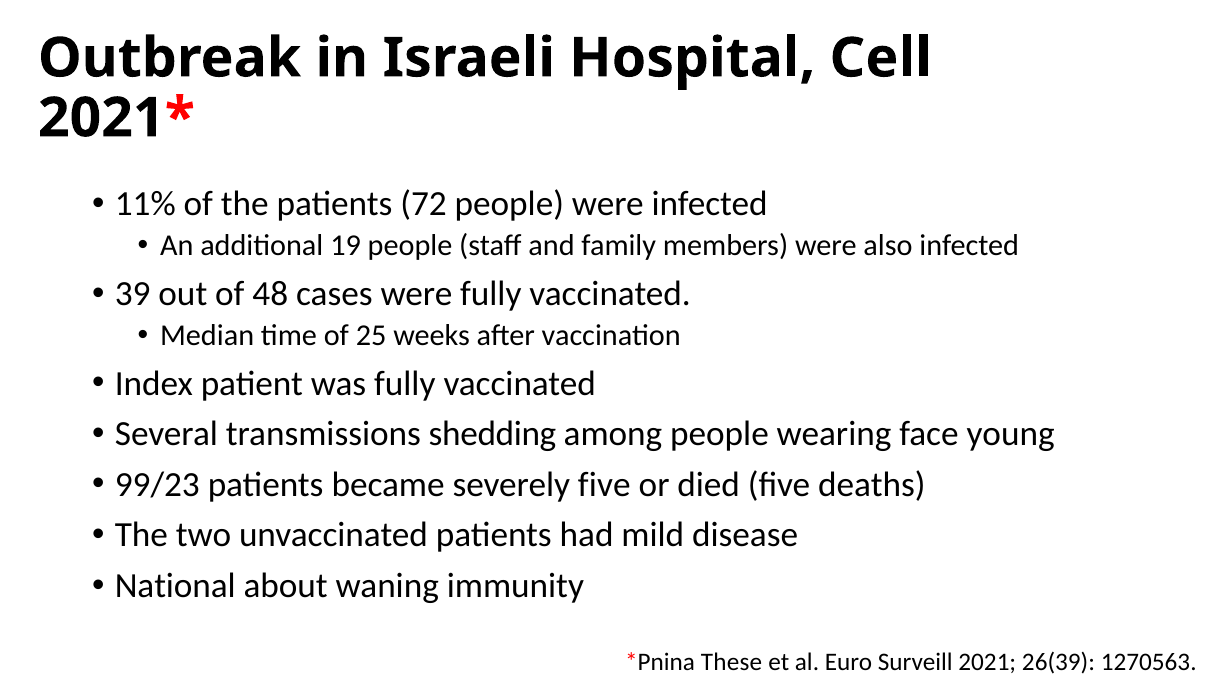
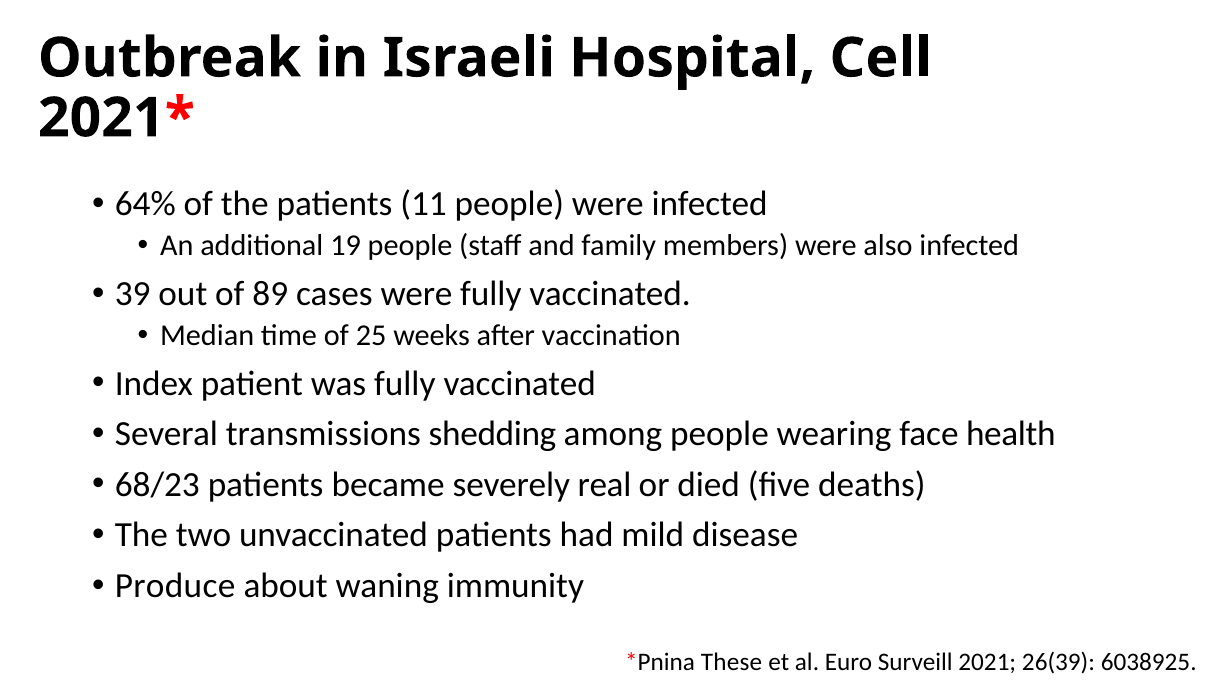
11%: 11% -> 64% (145, 204)
72: 72 -> 11 (424, 204)
48: 48 -> 89 (270, 294)
young: young -> health (1011, 434)
99/23: 99/23 -> 68/23 (157, 485)
severely five: five -> real (605, 485)
National: National -> Produce (175, 586)
1270563: 1270563 -> 6038925 (1149, 662)
